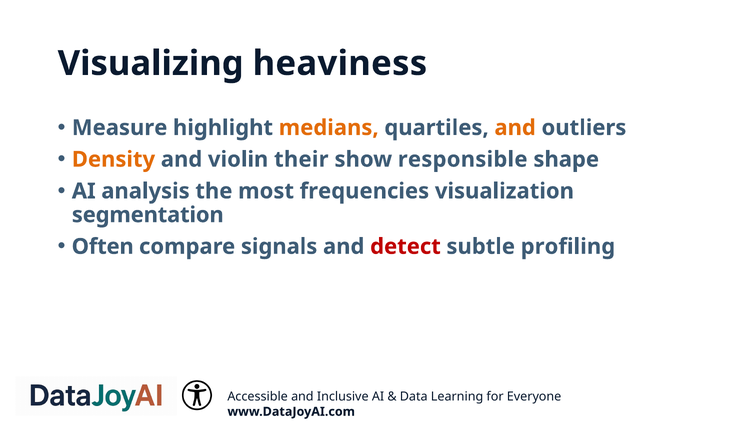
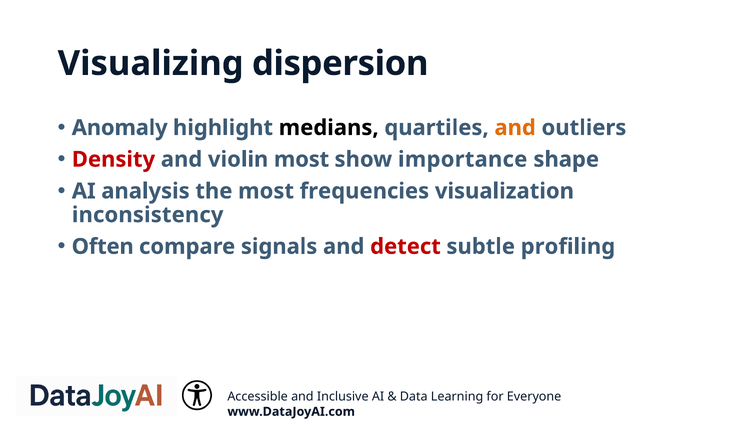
heaviness: heaviness -> dispersion (340, 64)
Measure: Measure -> Anomaly (120, 128)
medians colour: orange -> black (329, 128)
Density colour: orange -> red (113, 160)
violin their: their -> most (302, 160)
responsible: responsible -> importance (463, 160)
segmentation: segmentation -> inconsistency (148, 215)
